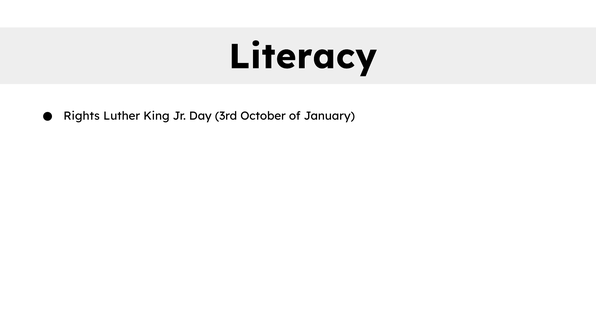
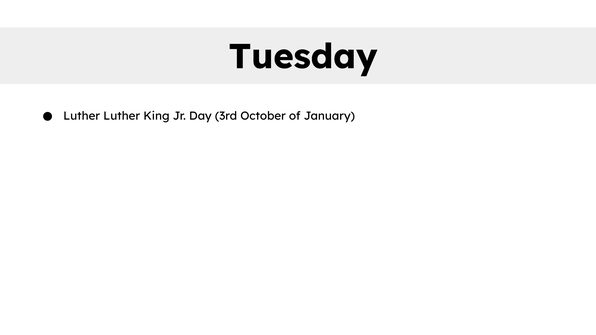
Literacy: Literacy -> Tuesday (303, 57)
Rights: Rights -> Luther (82, 116)
